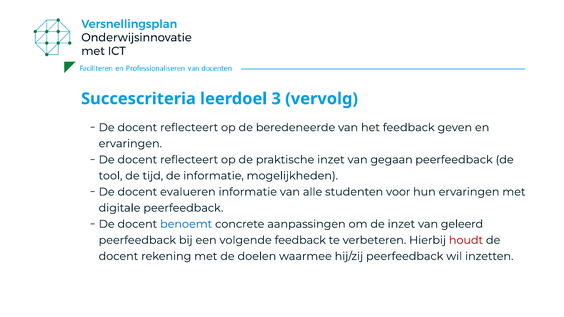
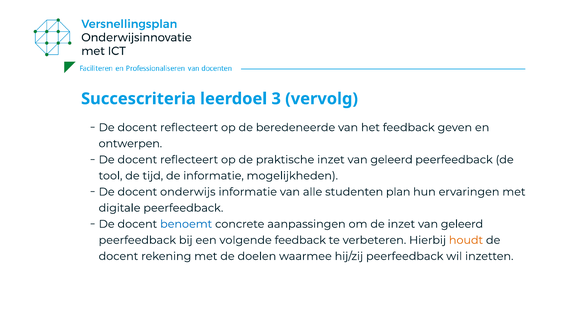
ervaringen: ervaringen -> ontwerpen (130, 144)
praktische inzet van gegaan: gegaan -> geleerd (392, 160)
evalueren: evalueren -> onderwijs (188, 192)
voor: voor -> plan (398, 192)
houdt colour: red -> orange (466, 240)
